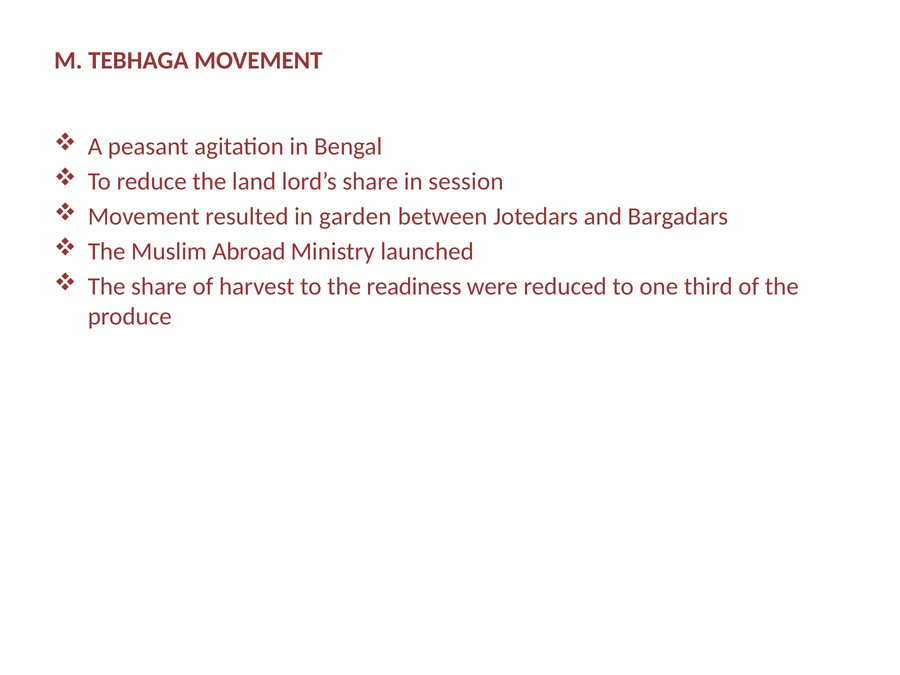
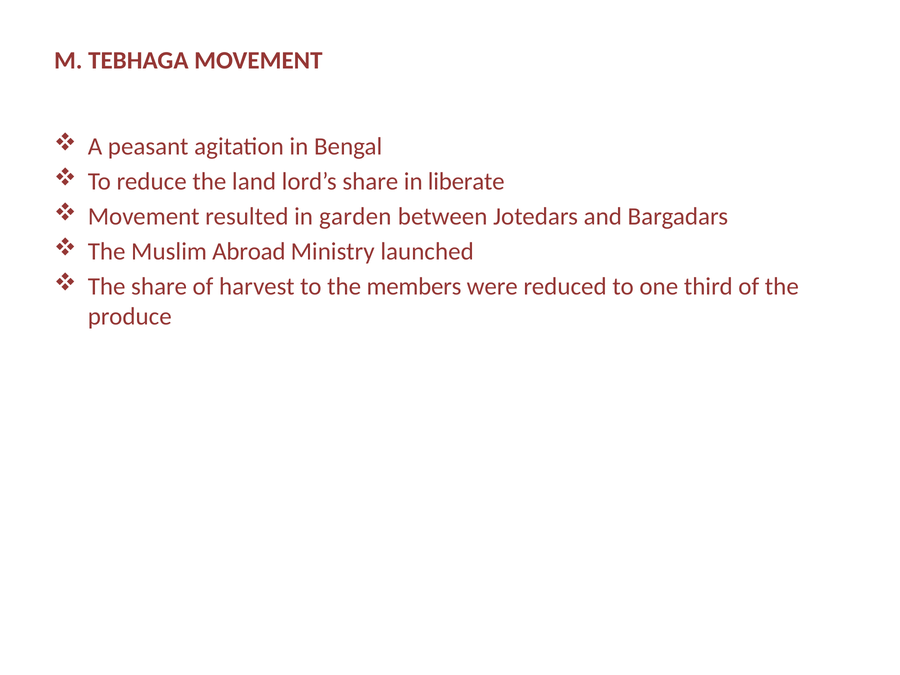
session: session -> liberate (466, 181)
readiness: readiness -> members (414, 287)
